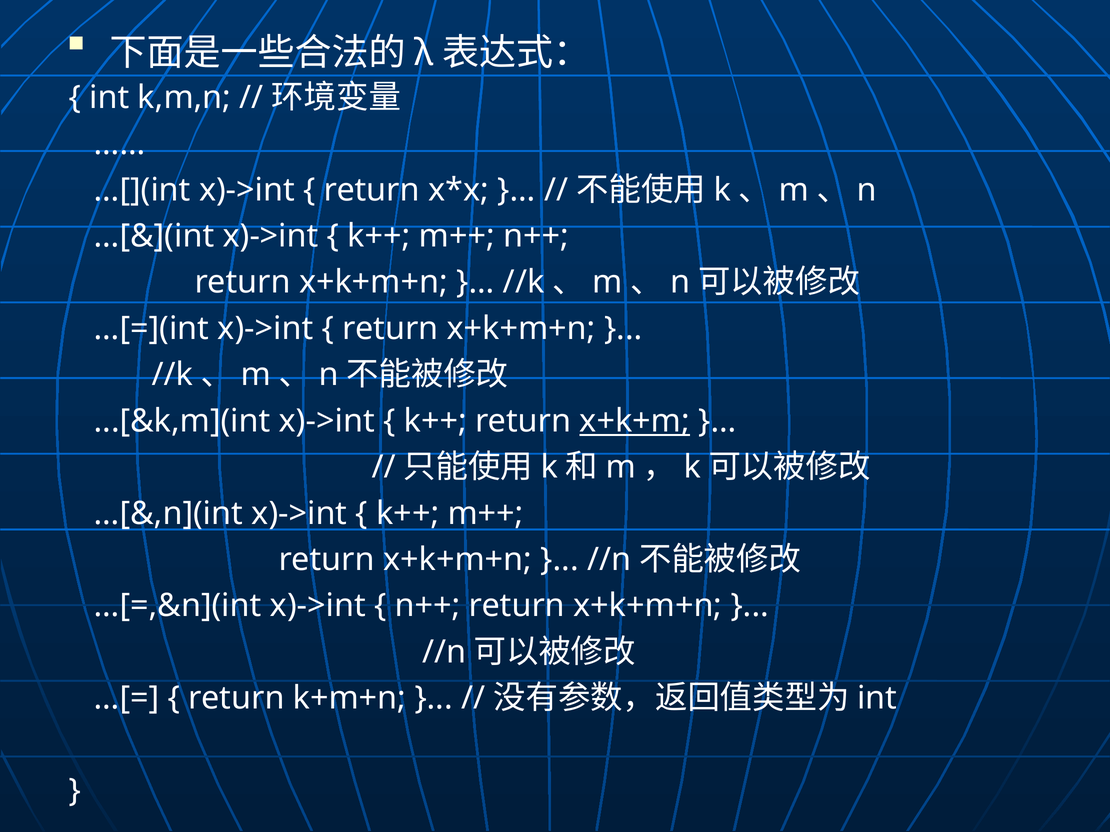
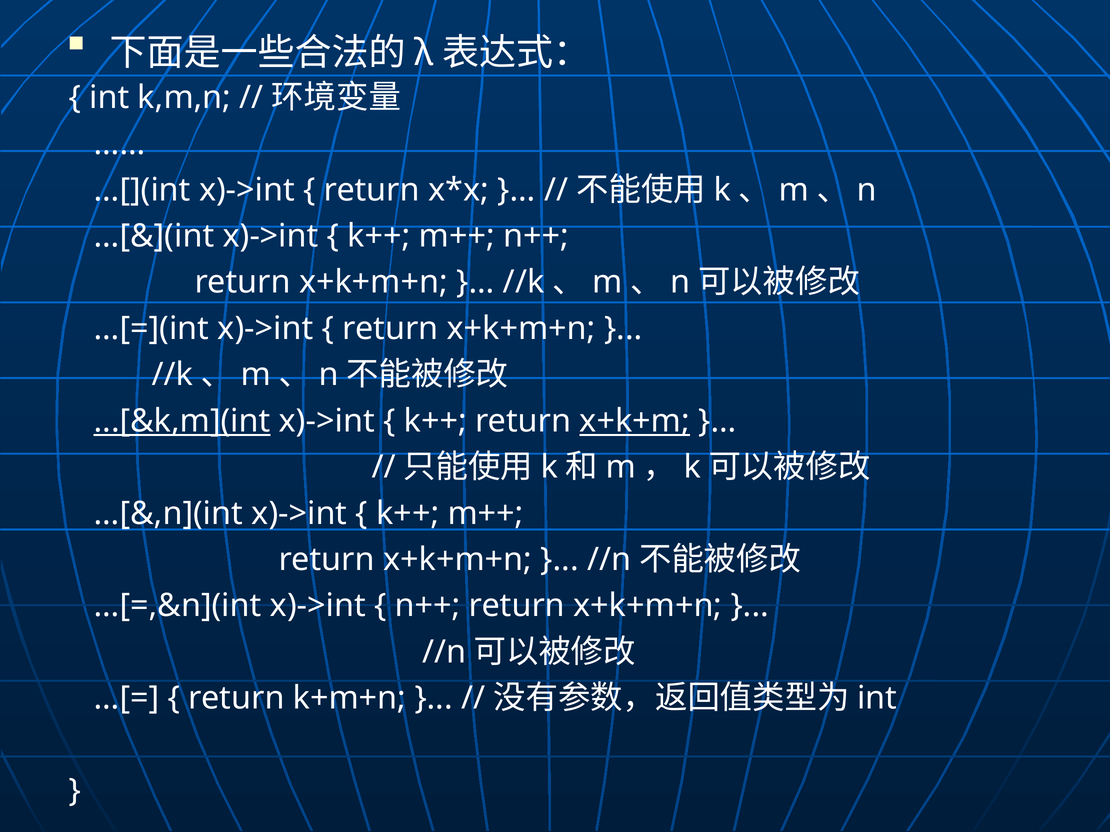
...[&k,m](int underline: none -> present (182, 421)
